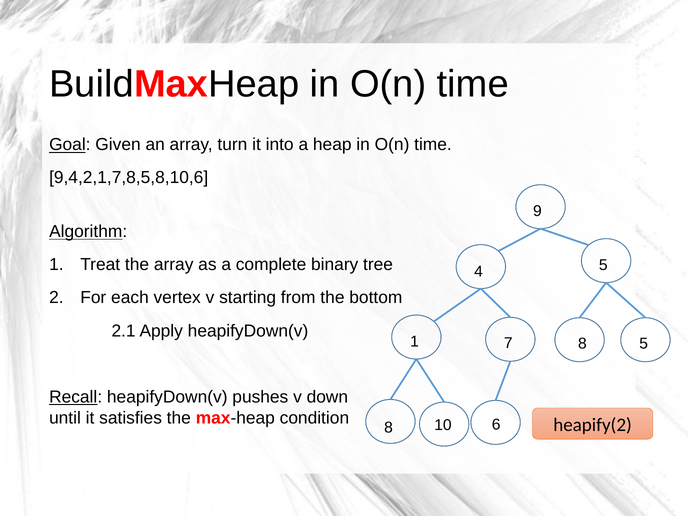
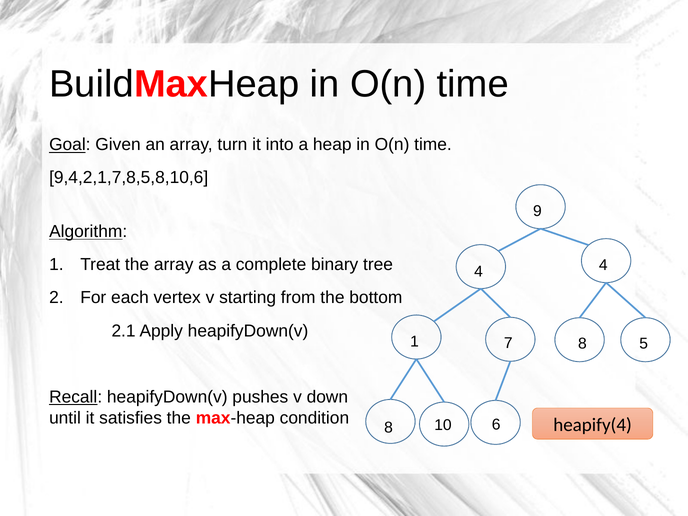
4 5: 5 -> 4 (603, 265)
heapify(2: heapify(2 -> heapify(4 (593, 425)
